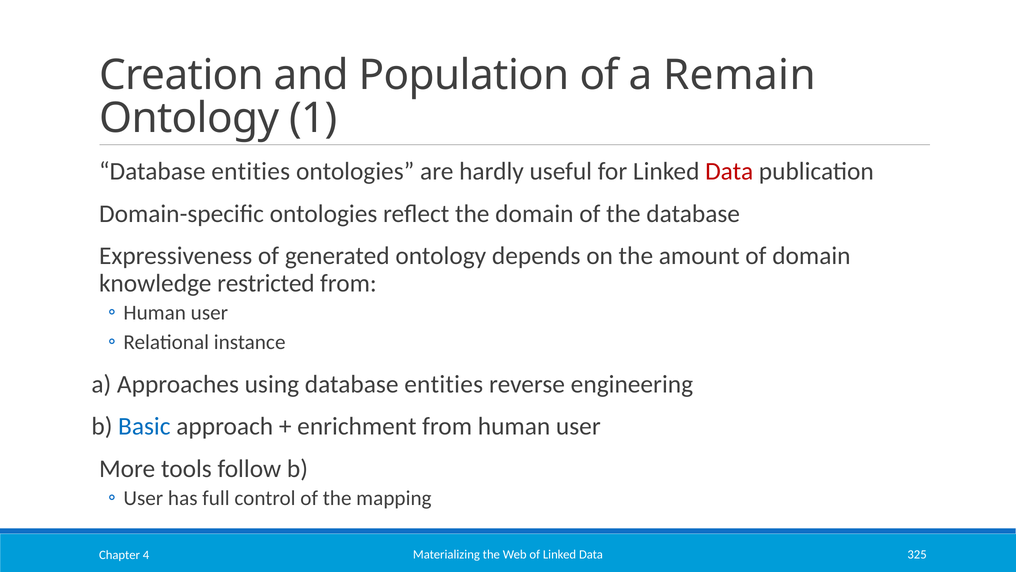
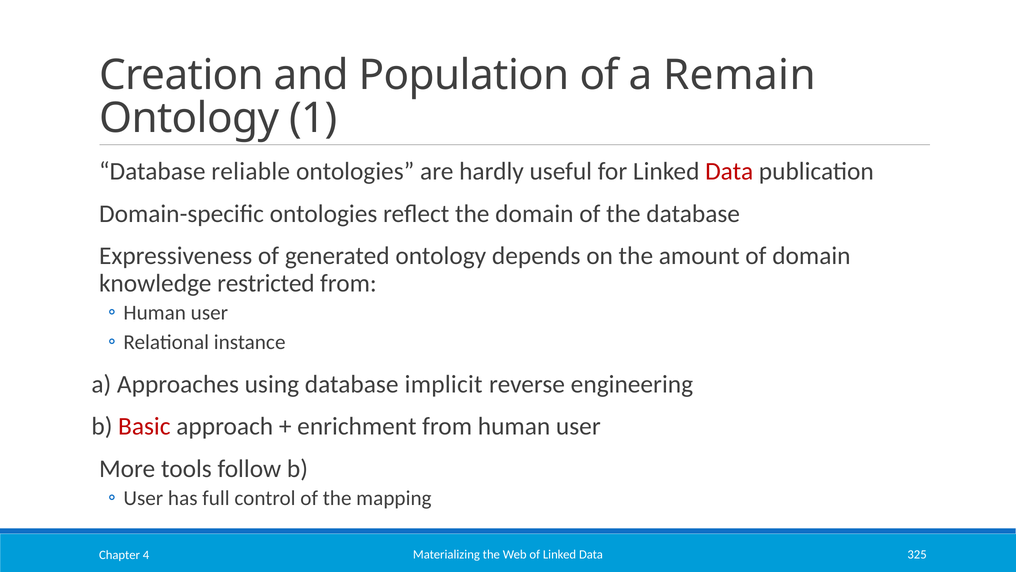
entities: entities -> reliable (251, 171)
using database entities: entities -> implicit (444, 384)
Basic colour: blue -> red (144, 426)
